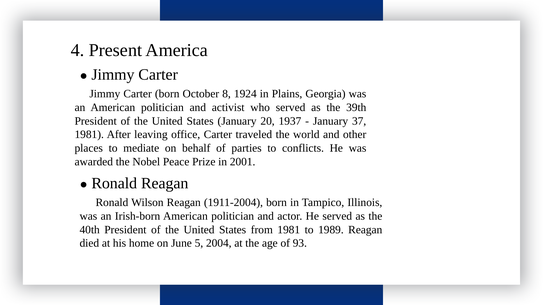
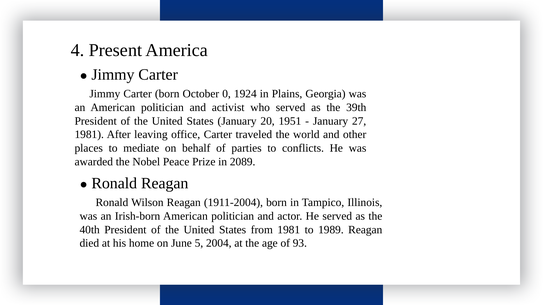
8: 8 -> 0 (227, 94)
1937: 1937 -> 1951 (290, 121)
37: 37 -> 27 (359, 121)
2001: 2001 -> 2089 (243, 162)
